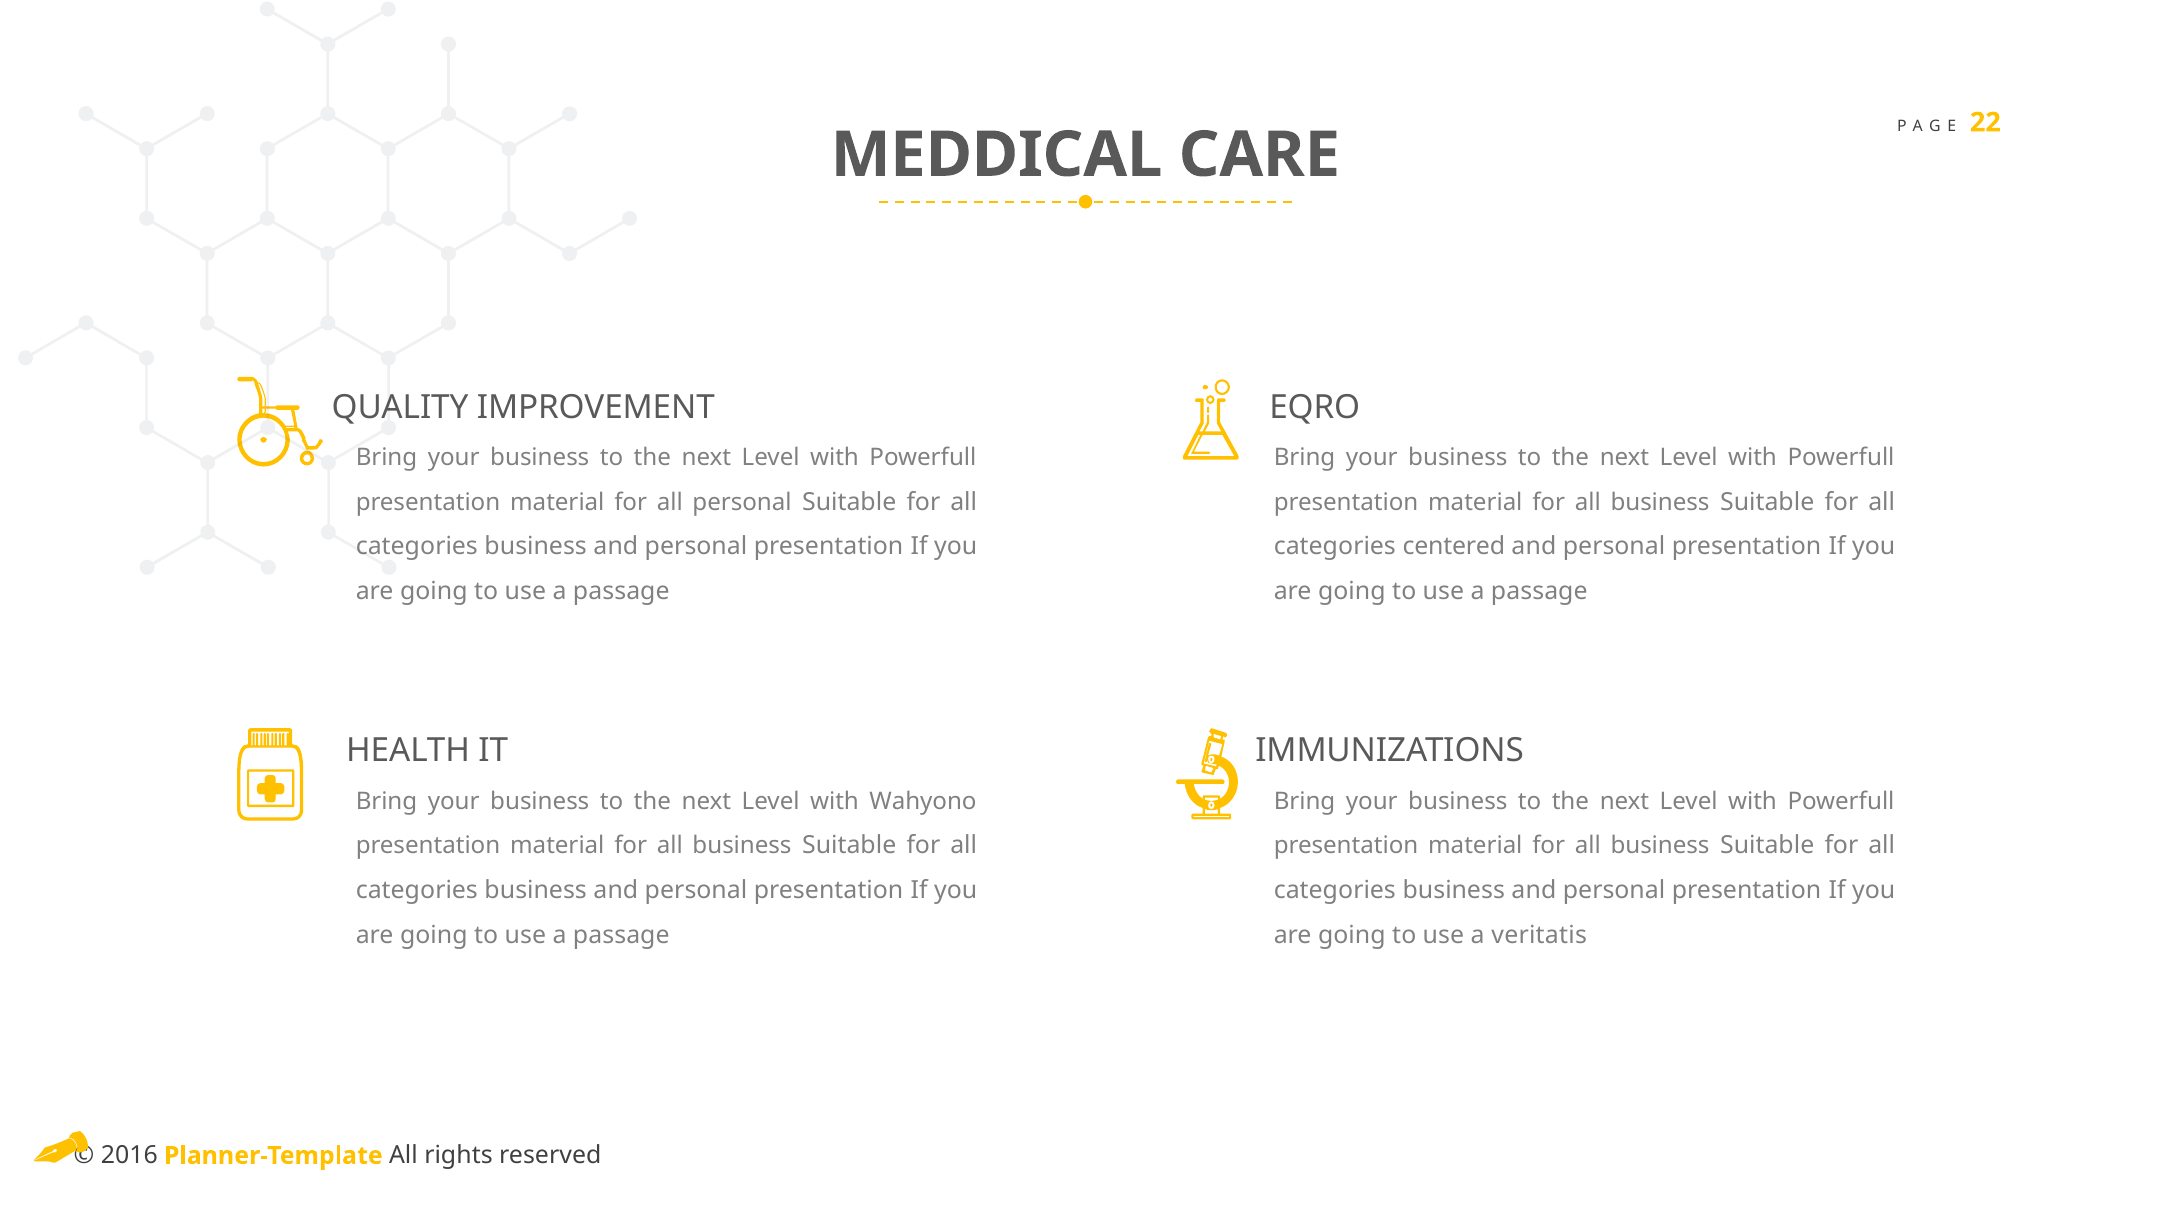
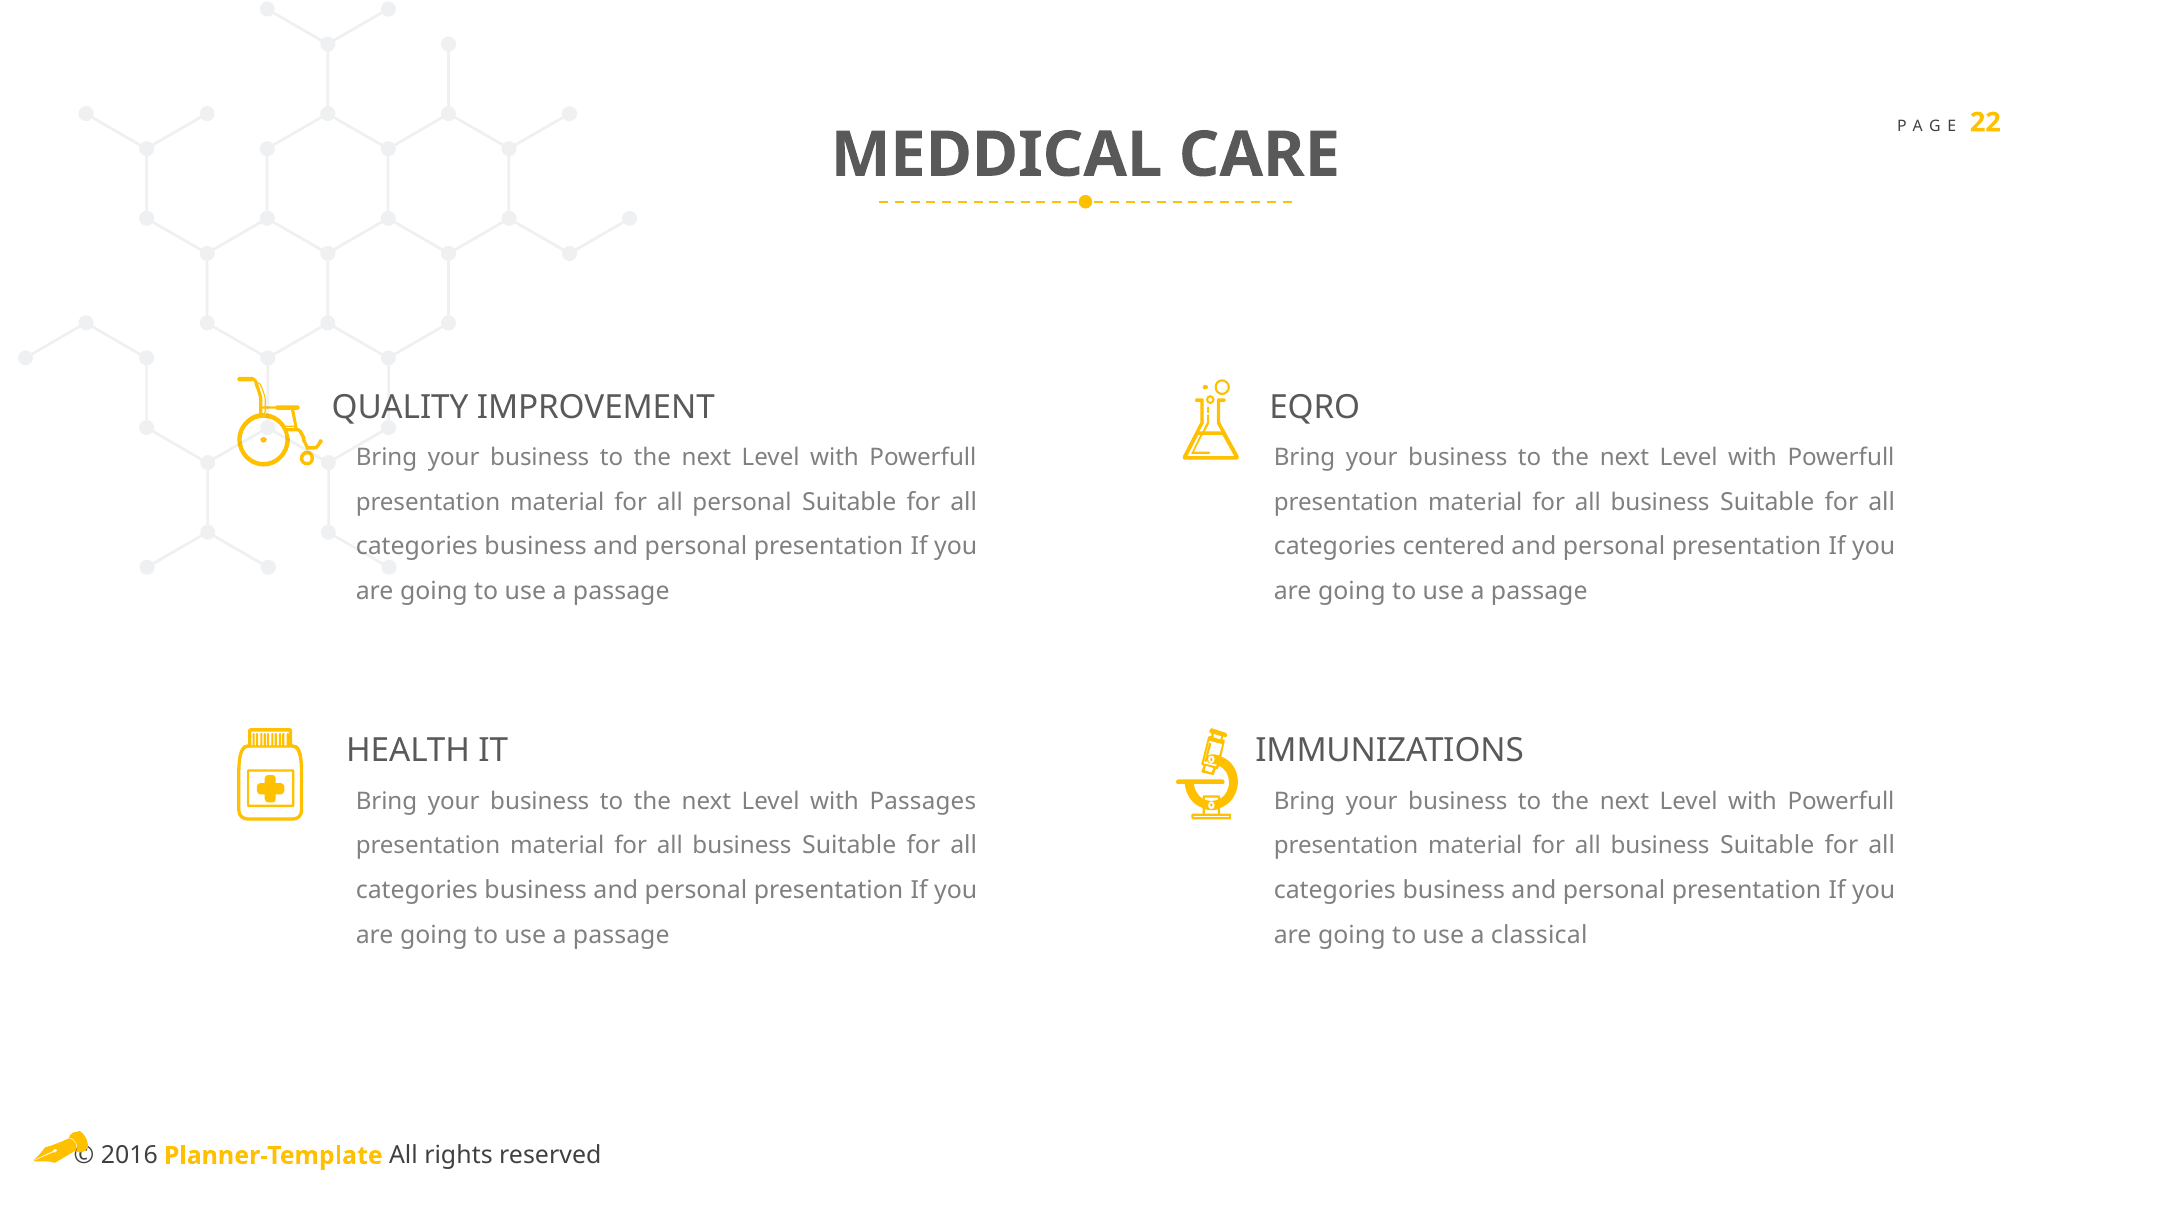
Wahyono: Wahyono -> Passages (923, 801)
veritatis: veritatis -> classical (1539, 935)
